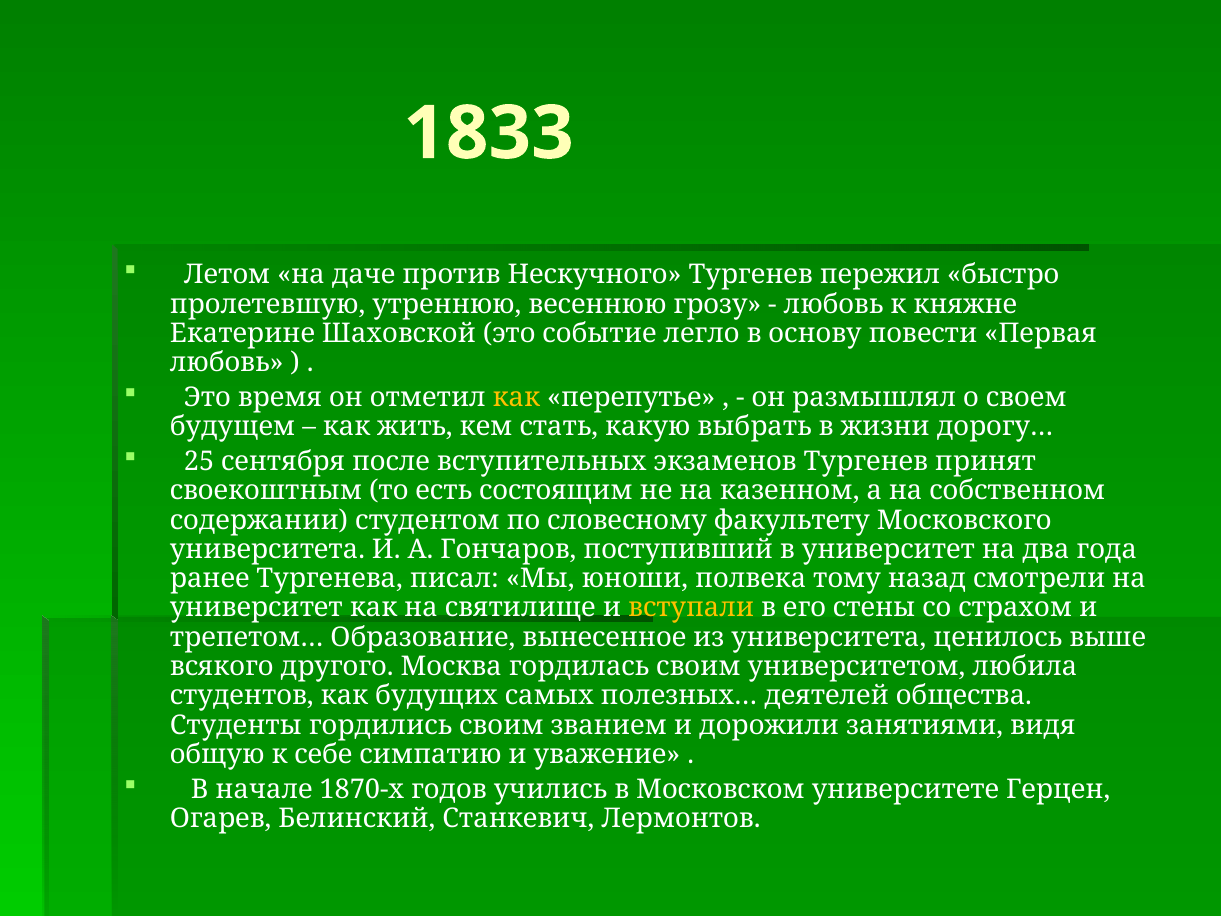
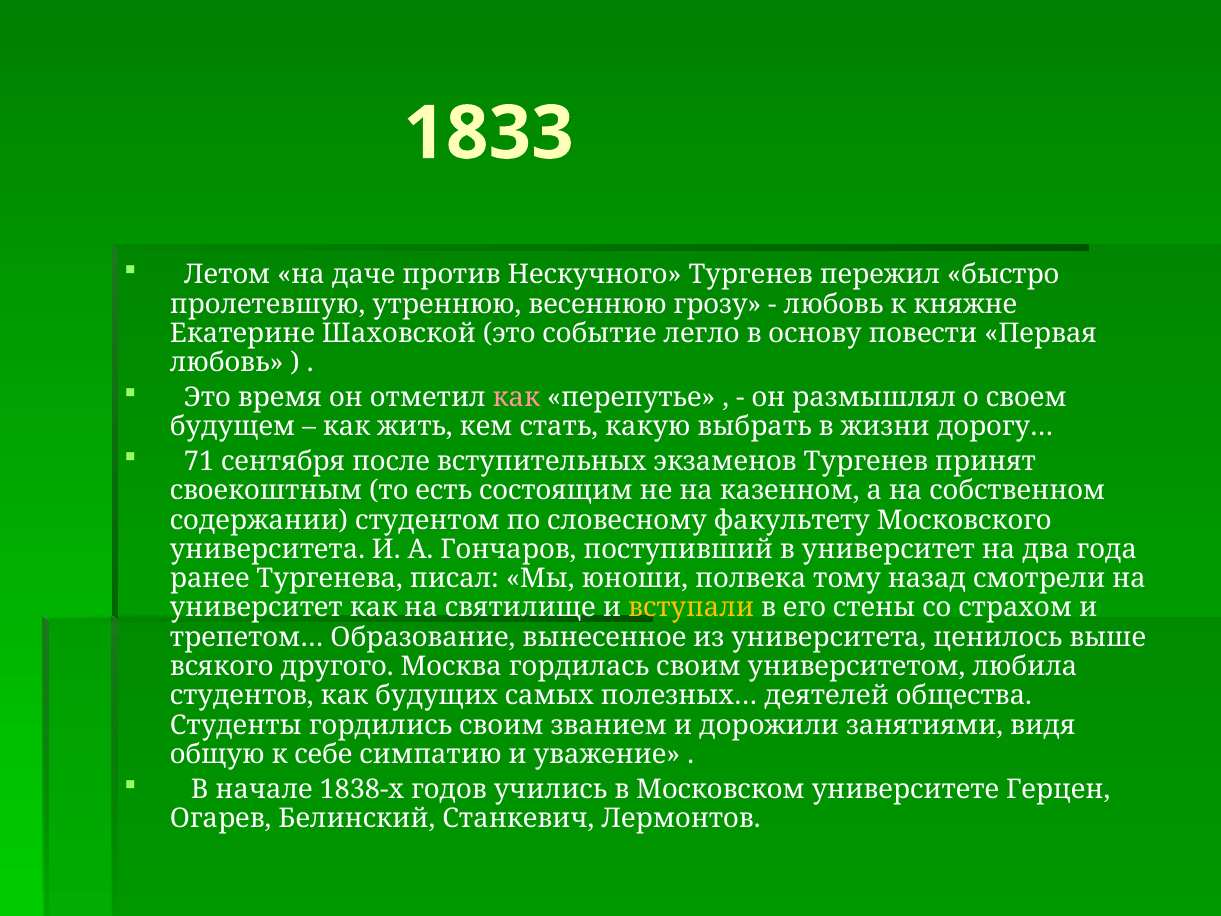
как colour: yellow -> pink (516, 397)
25: 25 -> 71 (199, 461)
1870-х: 1870-х -> 1838-х (362, 789)
